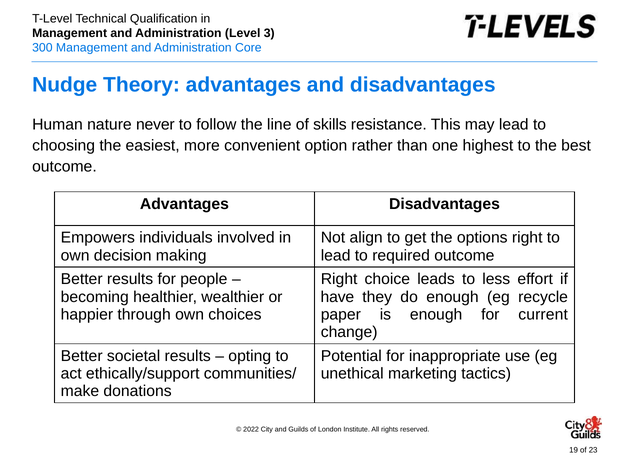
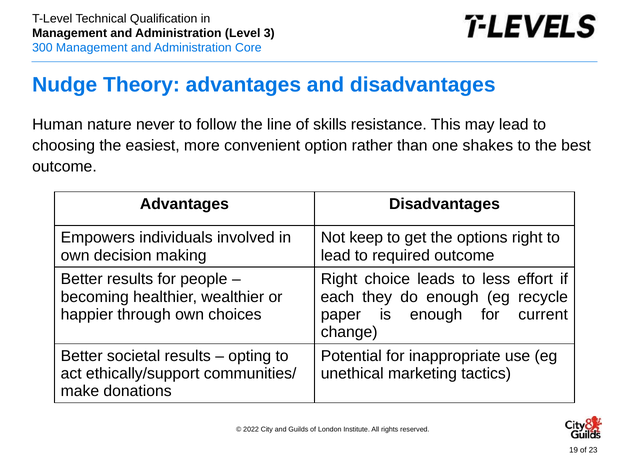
highest: highest -> shakes (488, 146)
align: align -> keep (366, 238)
have: have -> each (337, 297)
